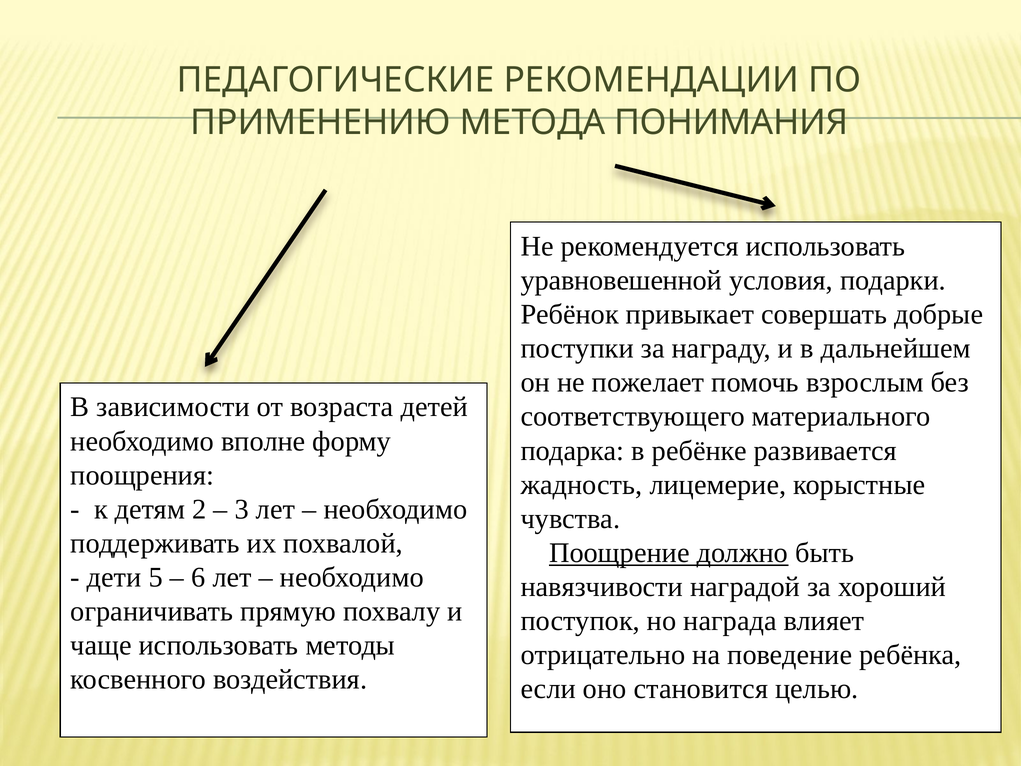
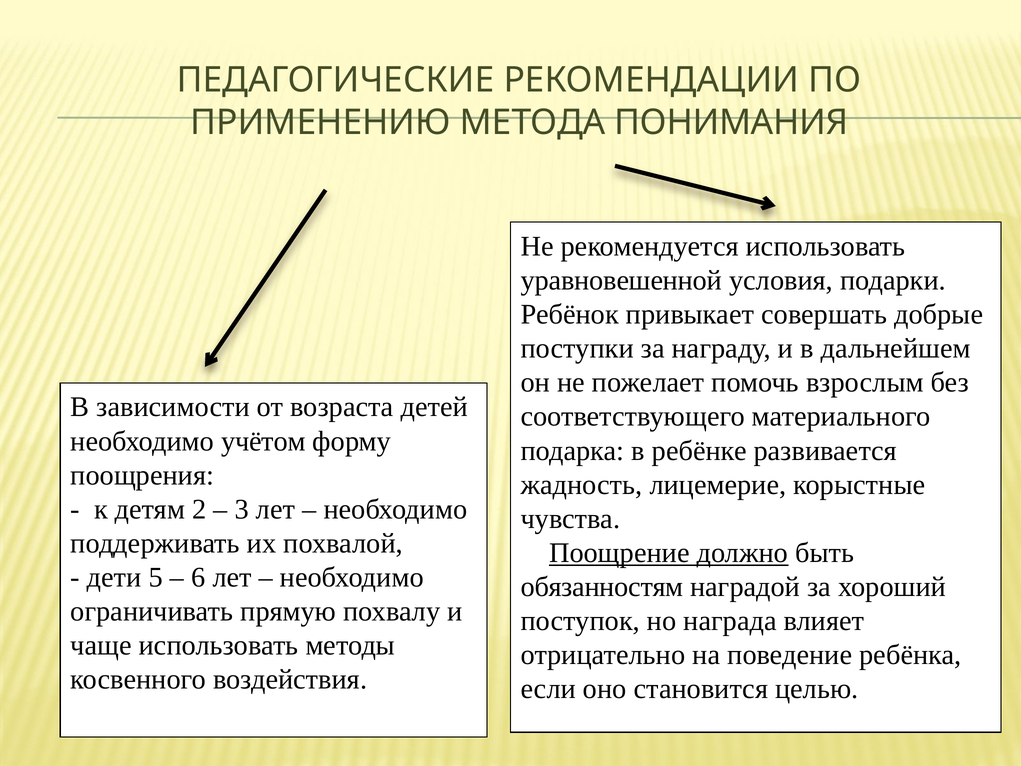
вполне: вполне -> учётом (263, 441)
навязчивости: навязчивости -> обязанностям (602, 587)
